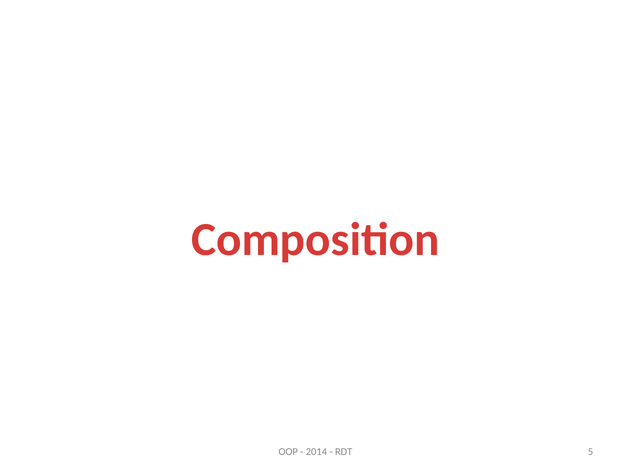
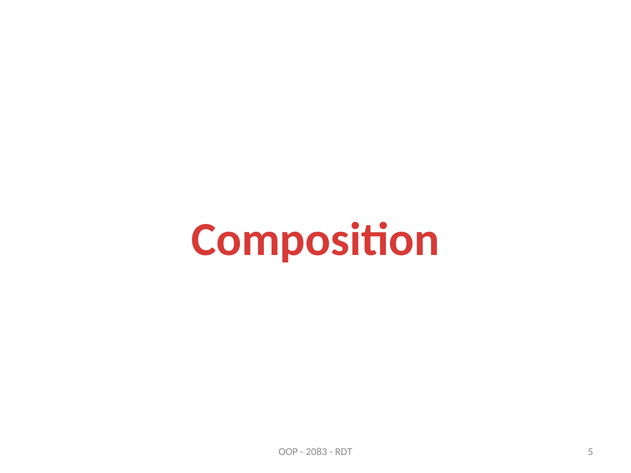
2014: 2014 -> 2083 (316, 452)
